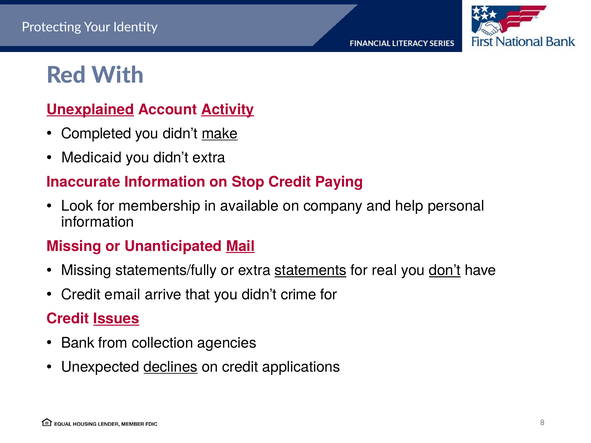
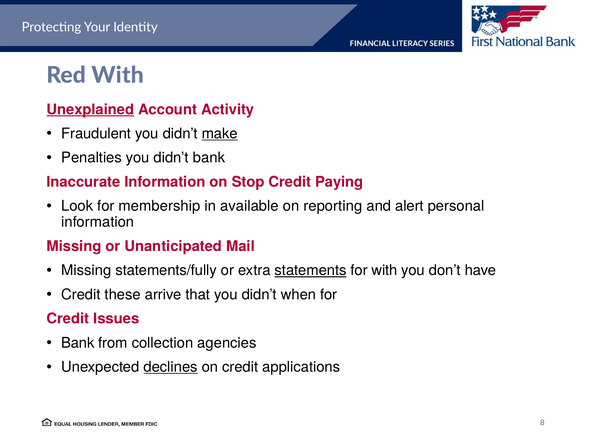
Activity underline: present -> none (228, 110)
Completed: Completed -> Fraudulent (96, 134)
Medicaid: Medicaid -> Penalties (92, 158)
didn’t extra: extra -> bank (209, 158)
company: company -> reporting (333, 206)
help: help -> alert (409, 206)
Mail underline: present -> none (240, 246)
for real: real -> with (385, 271)
don’t underline: present -> none (445, 271)
email: email -> these (123, 295)
crime: crime -> when (298, 295)
Issues underline: present -> none (116, 319)
